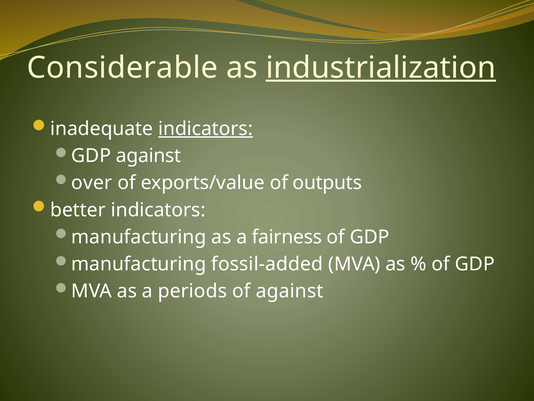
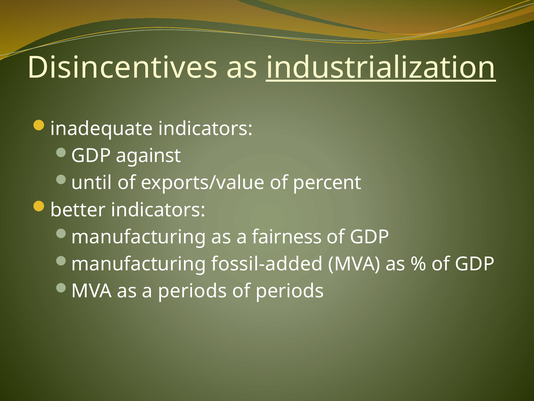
Considerable: Considerable -> Disincentives (122, 68)
indicators underline: present -> none (206, 129)
over: over -> until (92, 183)
outputs: outputs -> percent (327, 183)
of against: against -> periods (290, 291)
